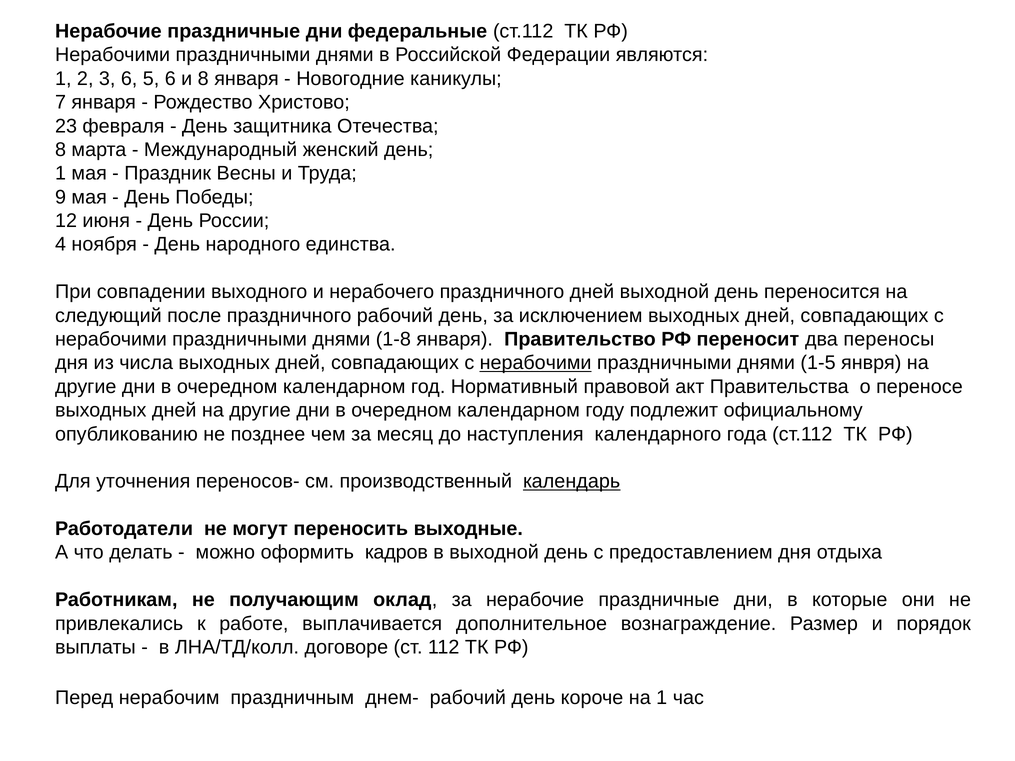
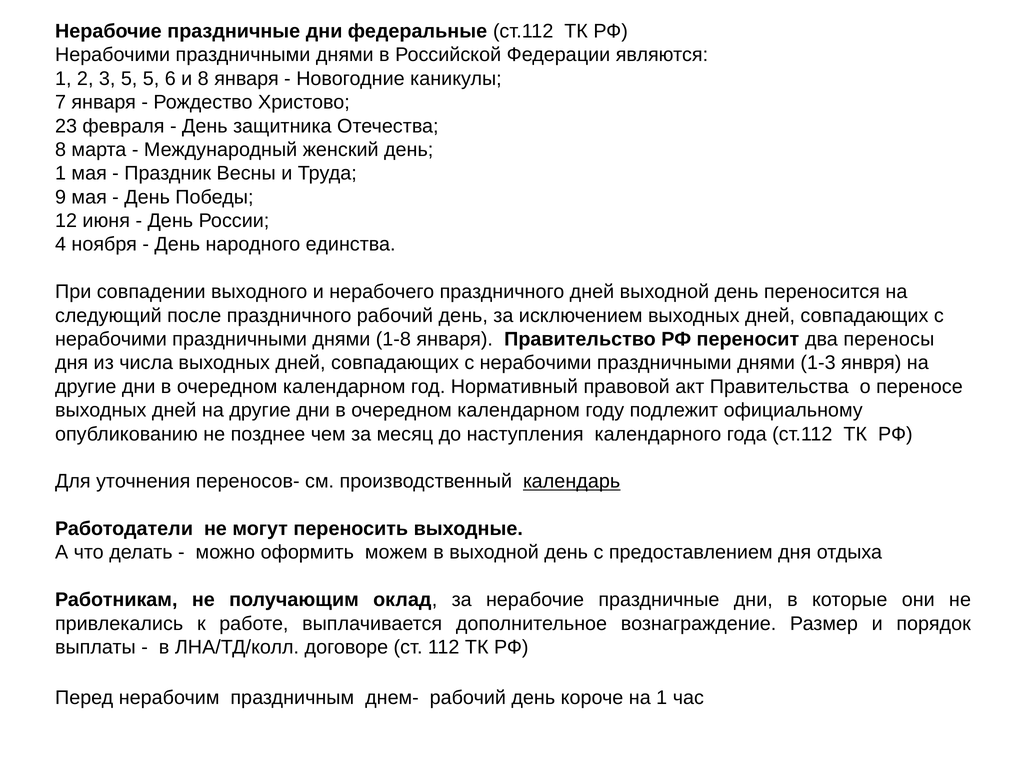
3 6: 6 -> 5 (129, 79)
нерабочими underline: present -> none (536, 363)
1-5: 1-5 -> 1-3 (818, 363)
кадров: кадров -> можем (396, 553)
